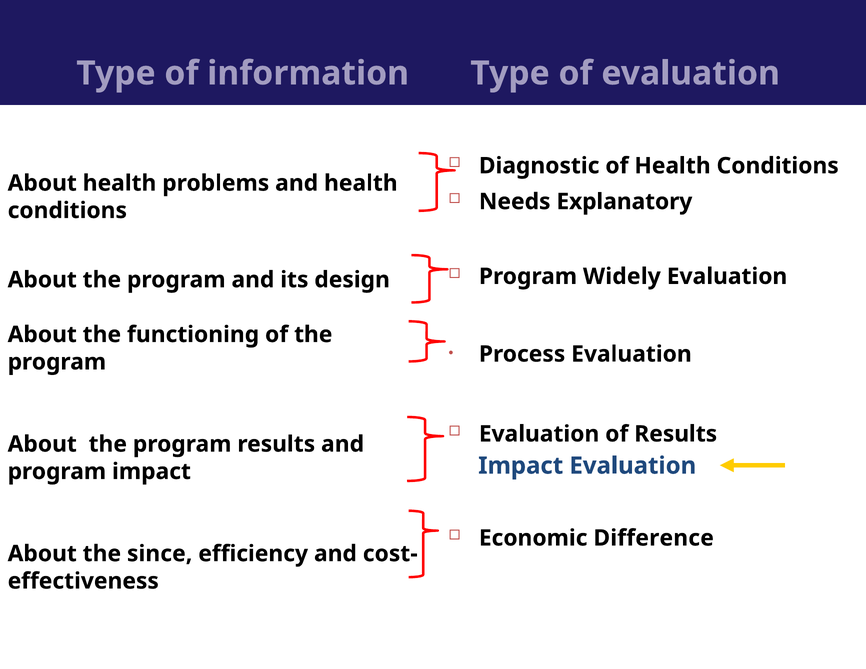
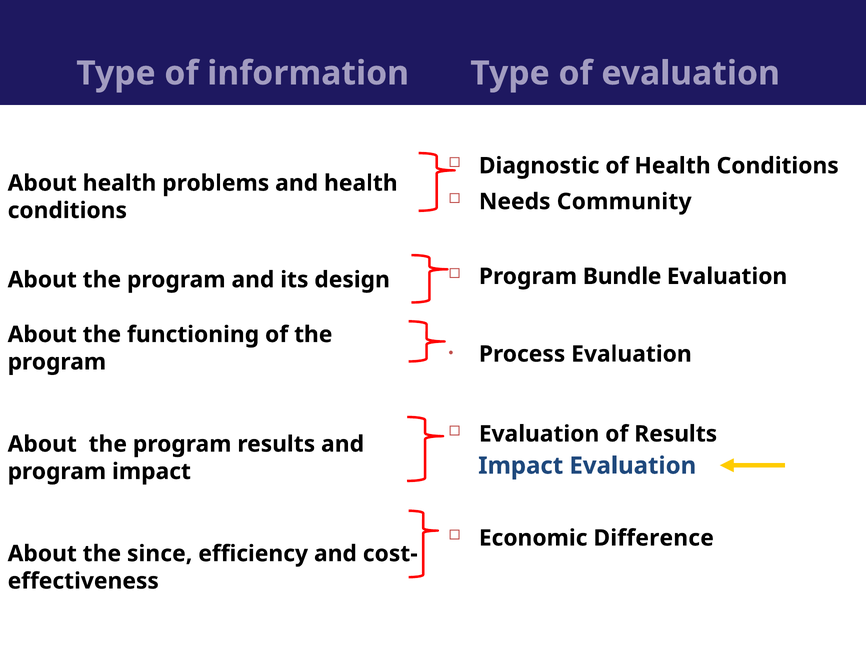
Explanatory: Explanatory -> Community (624, 202)
Widely: Widely -> Bundle (622, 276)
